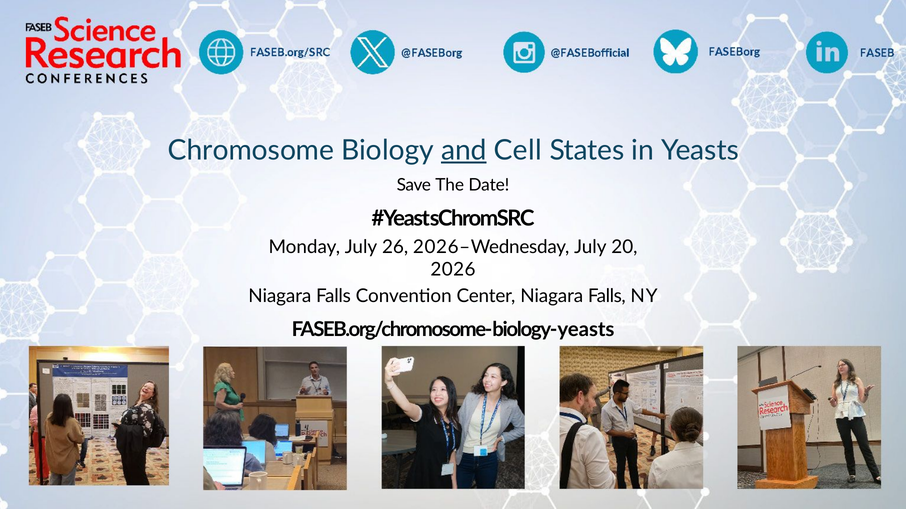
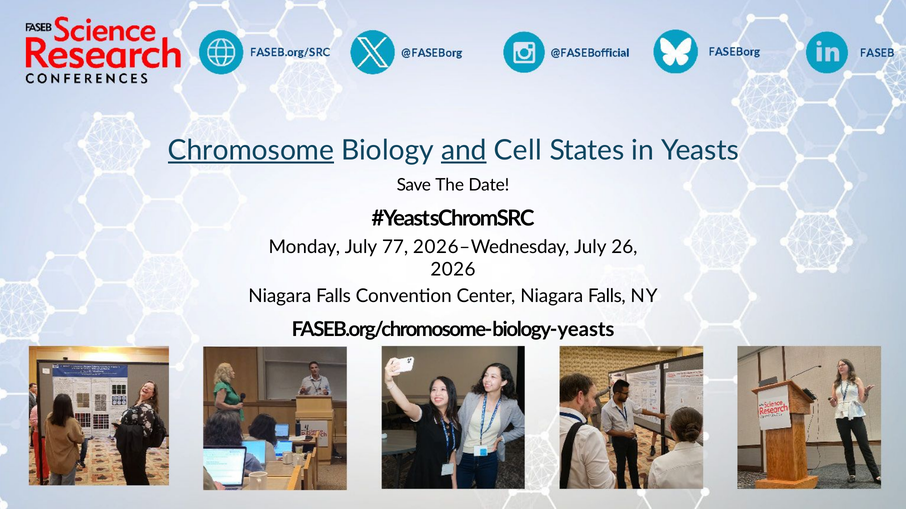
Chromosome underline: none -> present (251, 151)
26: 26 -> 77 (395, 247)
20: 20 -> 26 (624, 247)
